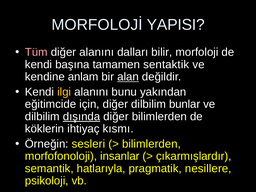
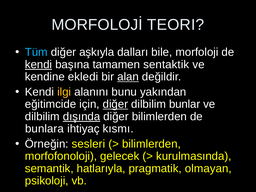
YAPISI: YAPISI -> TEORI (176, 25)
Tüm colour: pink -> light blue (36, 52)
diğer alanını: alanını -> aşkıyla (97, 52)
bilir: bilir -> bile (162, 52)
kendi underline: none -> present (39, 64)
anlam: anlam -> ekledi (83, 77)
diğer underline: none -> present (115, 104)
köklerin: köklerin -> bunlara (44, 129)
insanlar: insanlar -> gelecek (120, 156)
çıkarmışlardır: çıkarmışlardır -> kurulmasında (194, 156)
nesillere: nesillere -> olmayan (208, 169)
